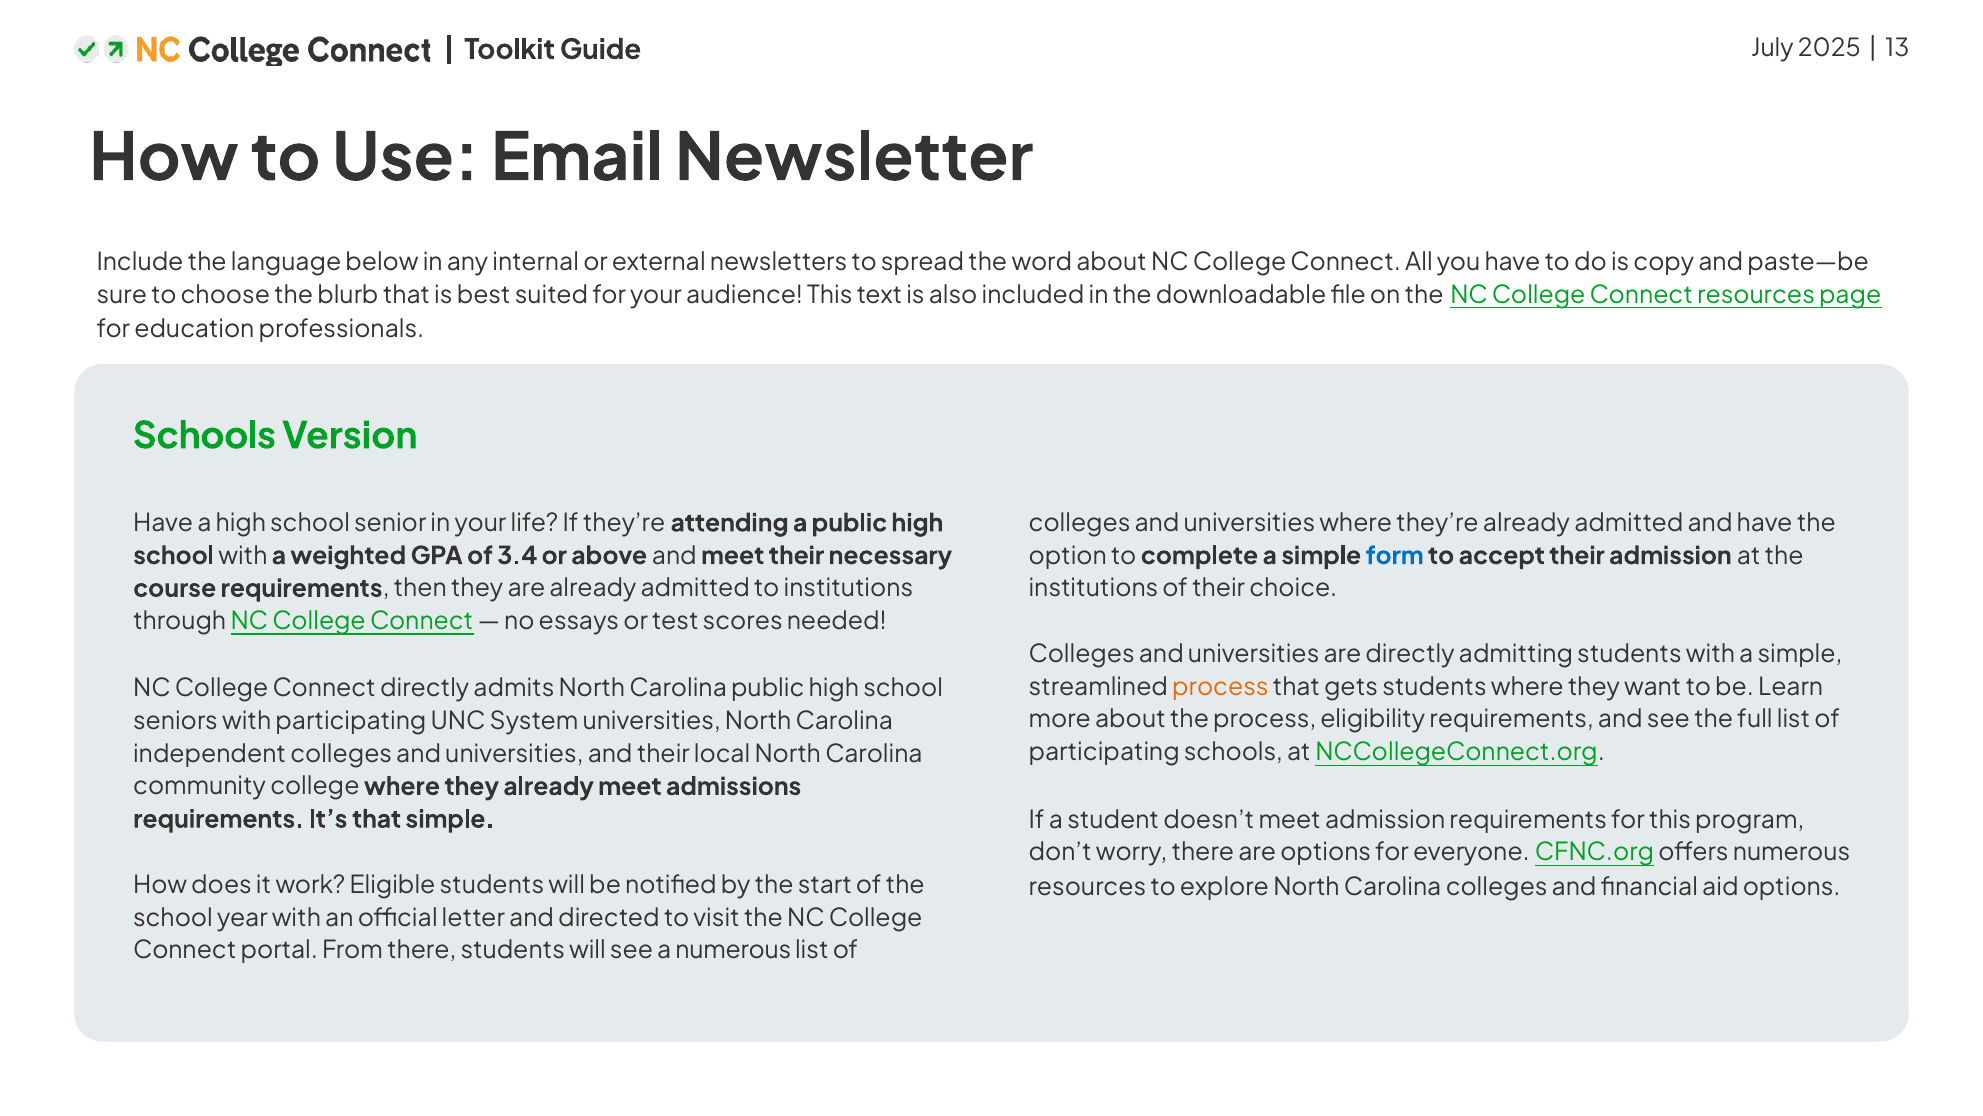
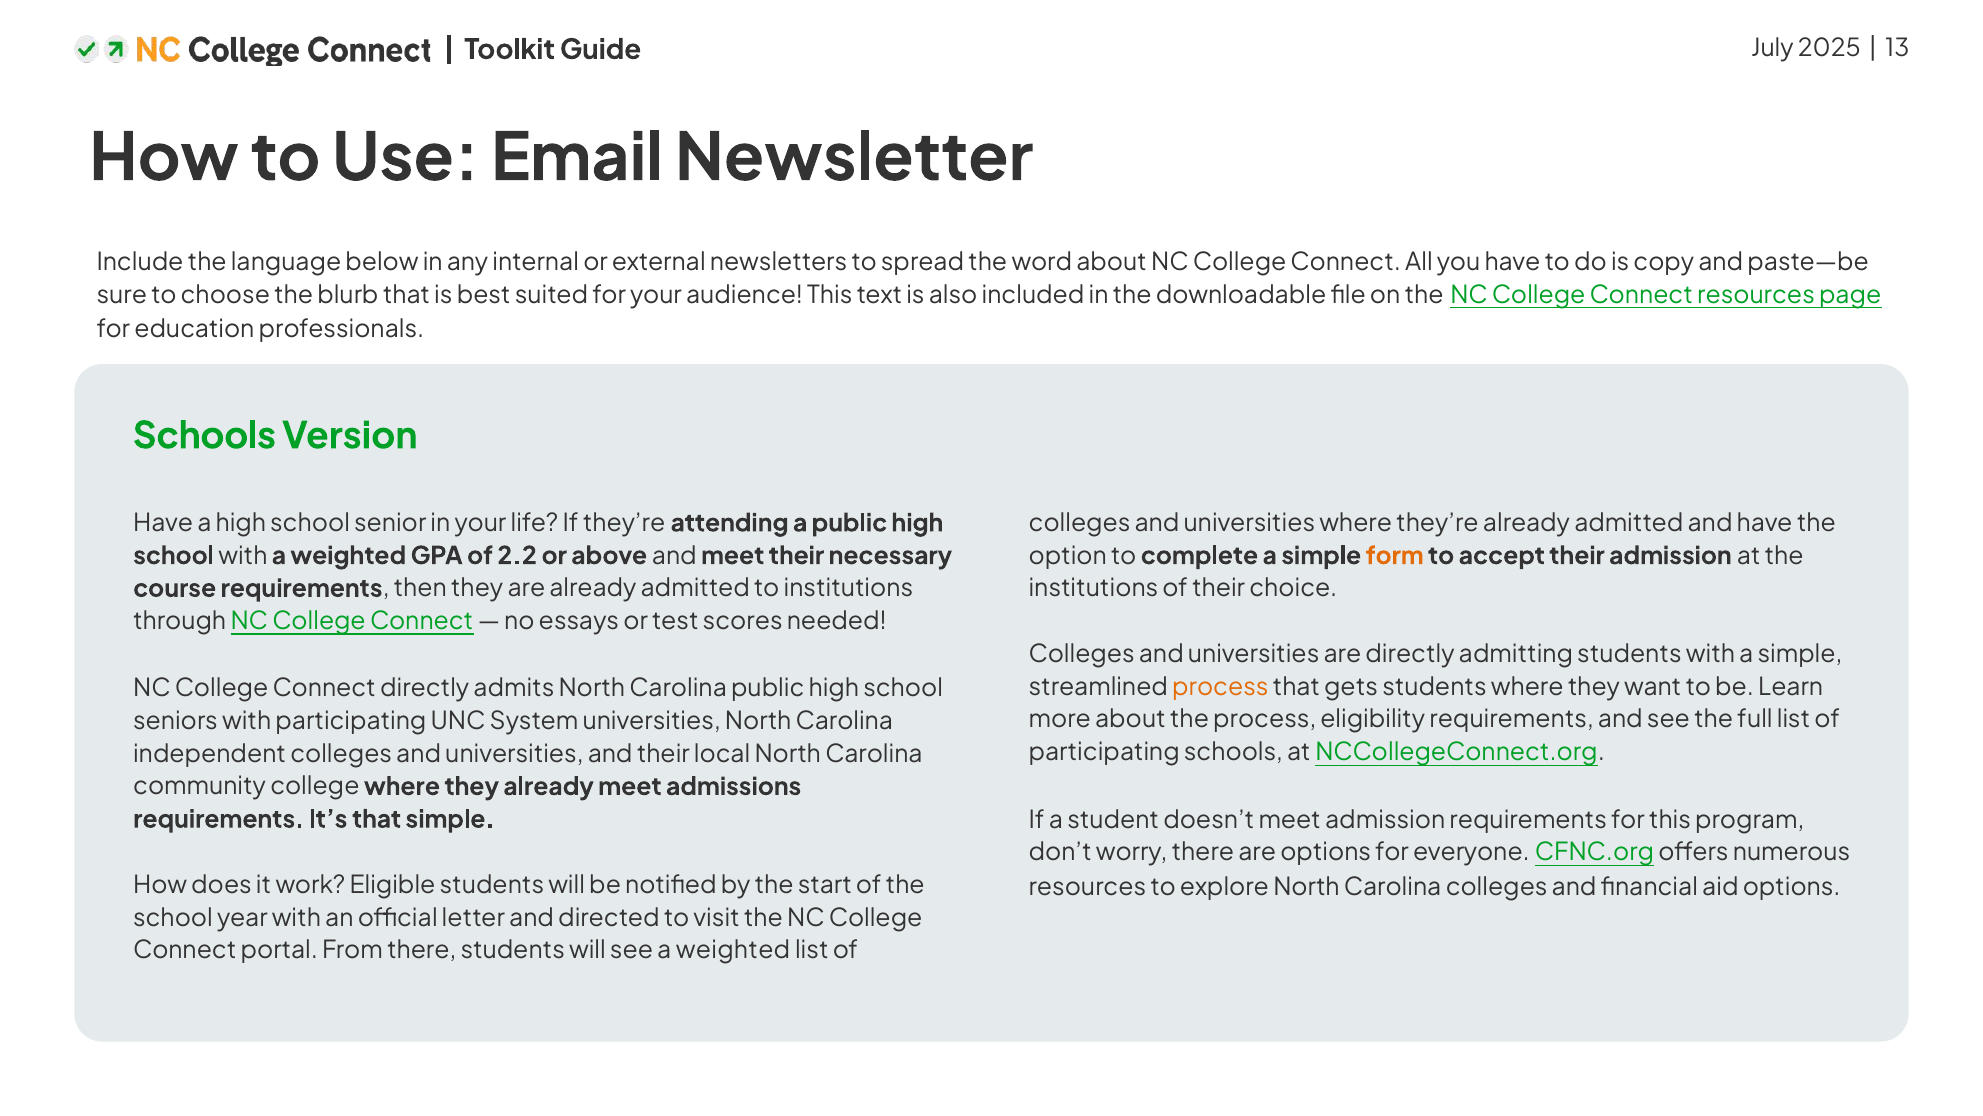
3.4: 3.4 -> 2.2 (517, 556)
form colour: blue -> orange (1395, 556)
see a numerous: numerous -> weighted (733, 950)
